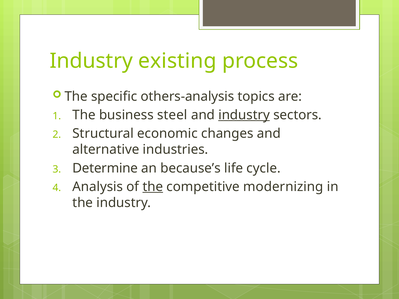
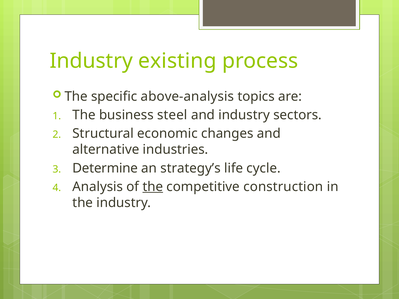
others-analysis: others-analysis -> above-analysis (187, 96)
industry underline: present -> none (244, 115)
because’s: because’s -> strategy’s (191, 168)
modernizing: modernizing -> construction (283, 187)
